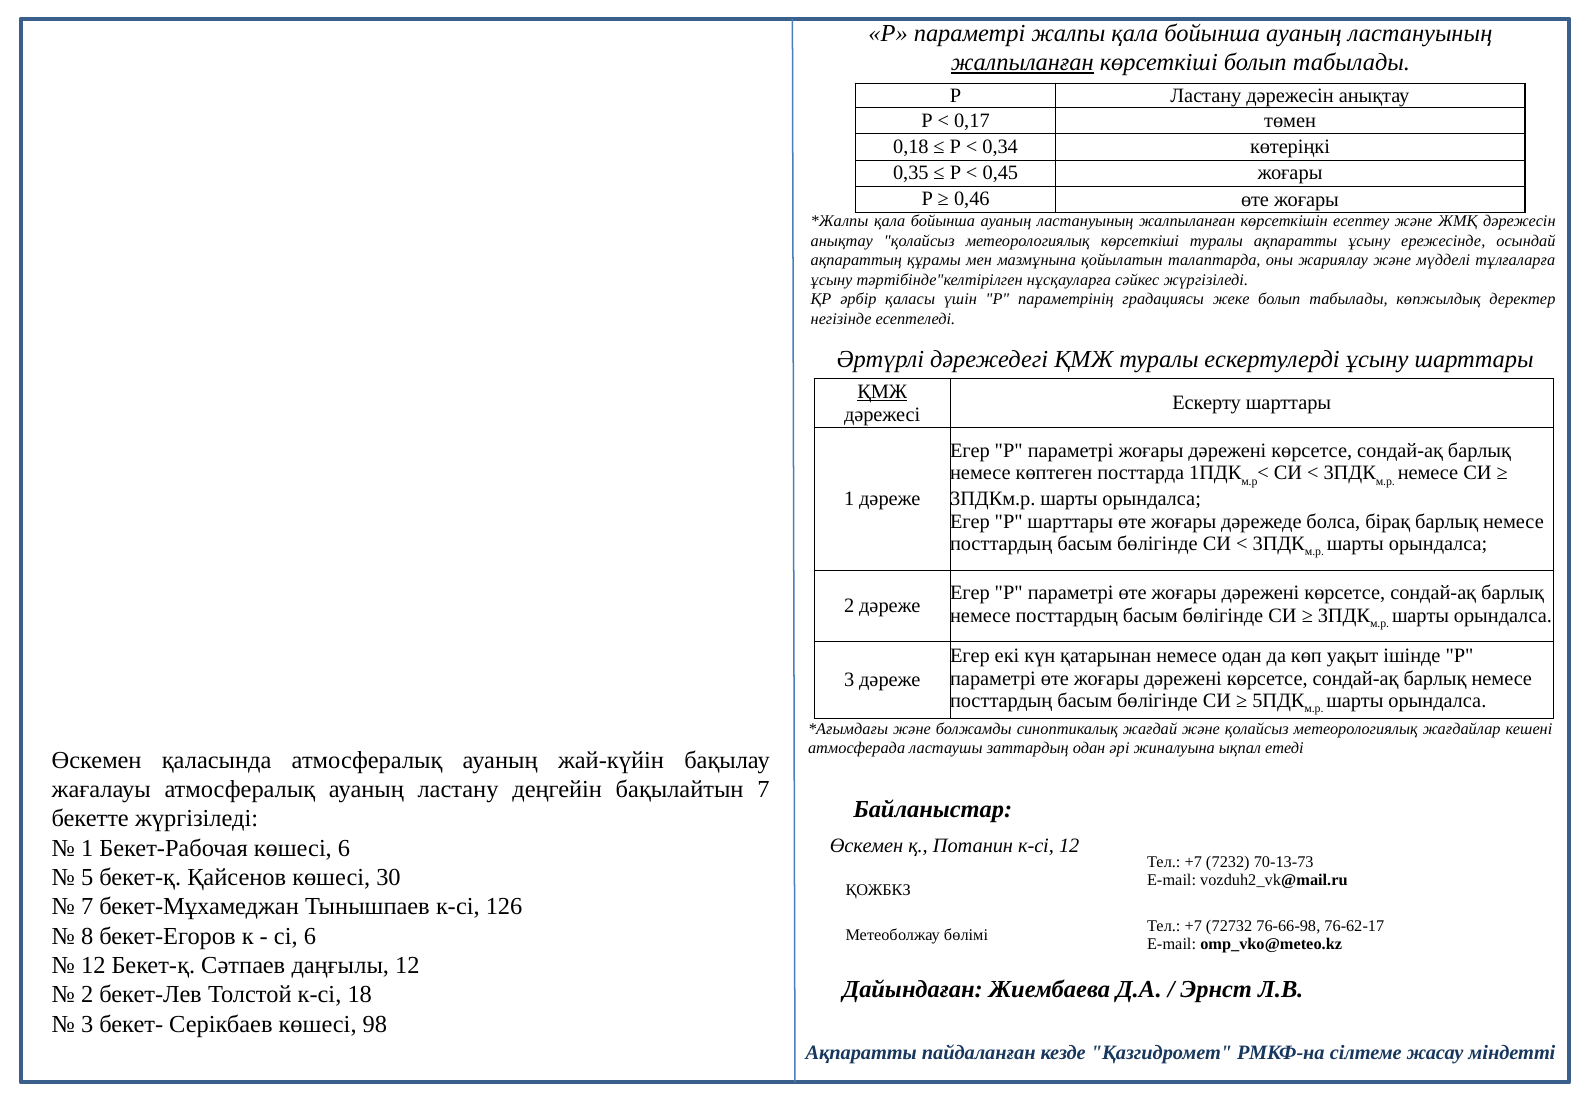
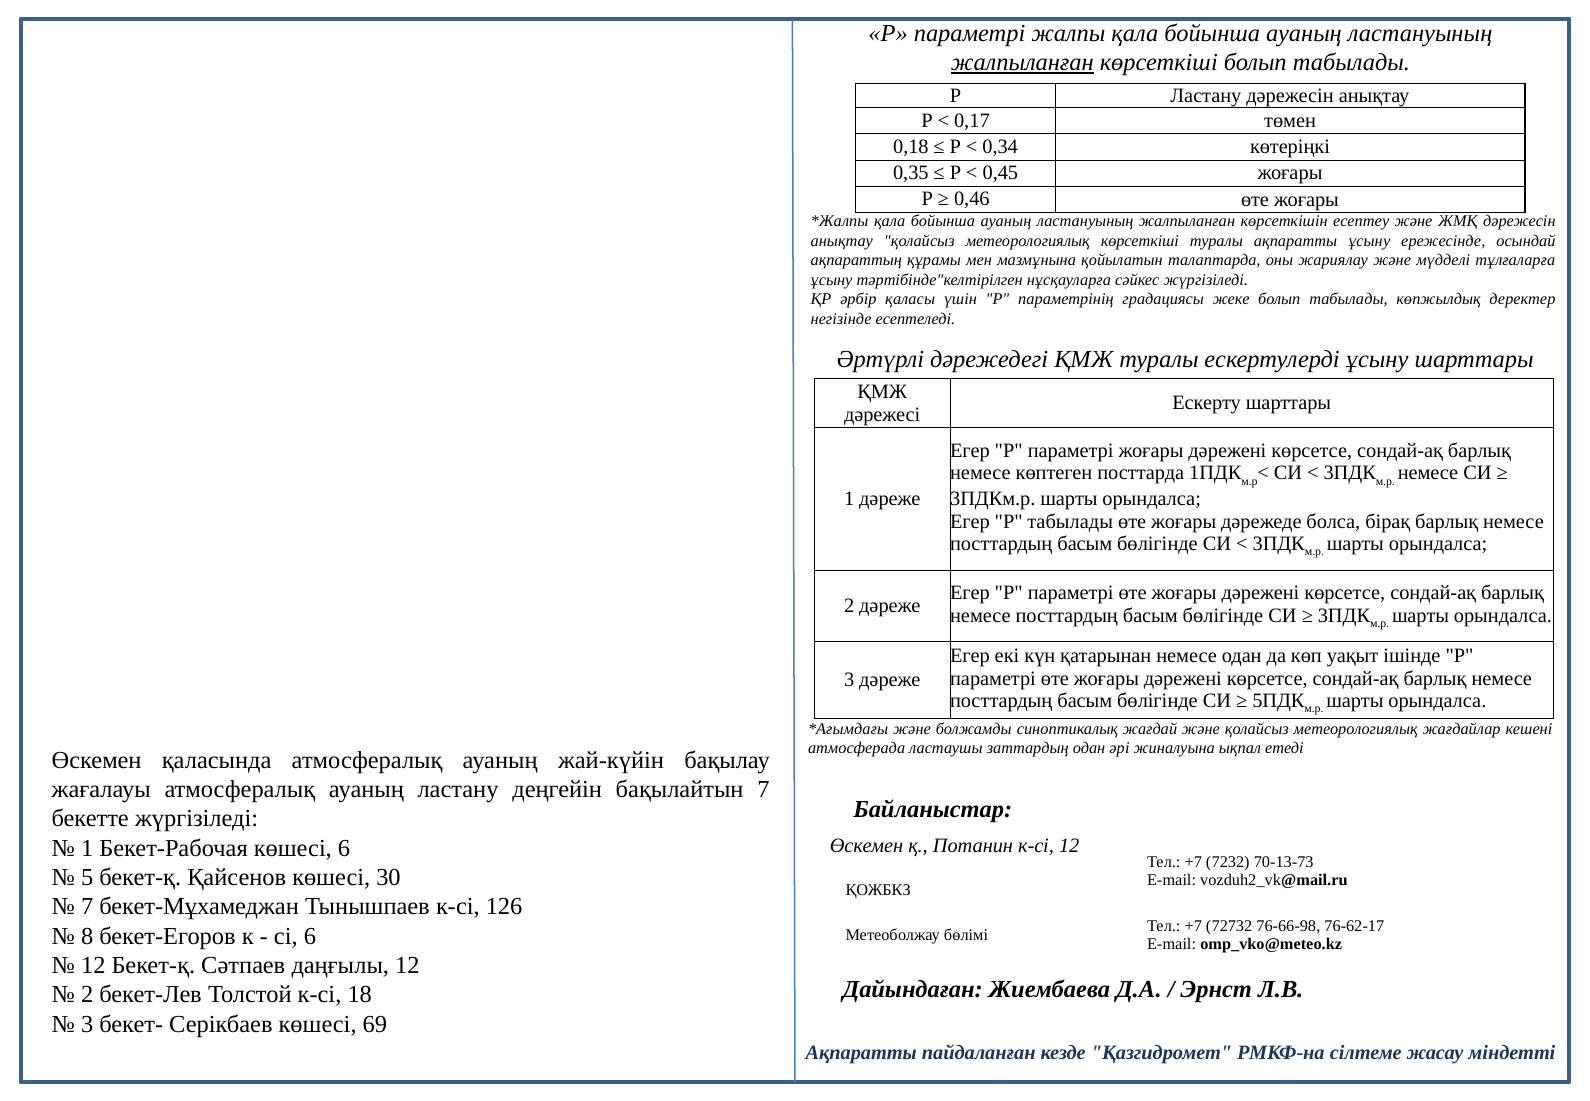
ҚМЖ underline: present -> none (882, 392)
P шарттары: шарттары -> табылады (1070, 521)
98: 98 -> 69 (375, 1024)
